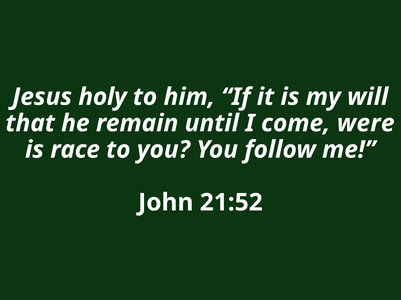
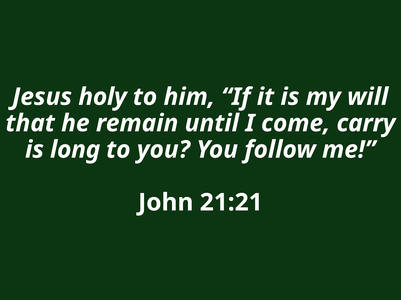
were: were -> carry (366, 124)
race: race -> long (75, 150)
21:52: 21:52 -> 21:21 (231, 203)
